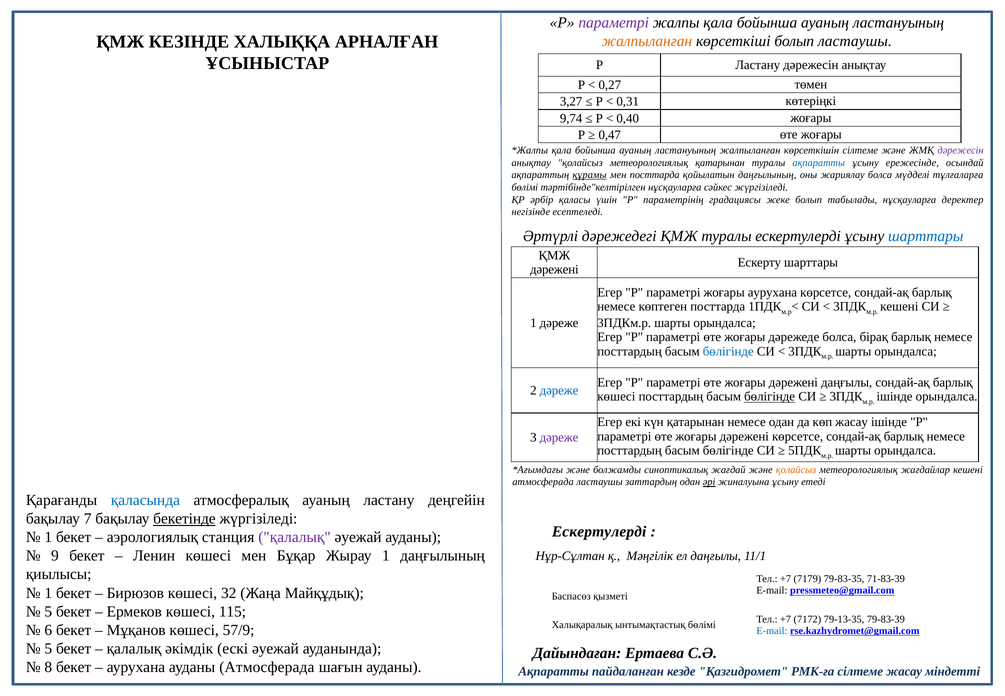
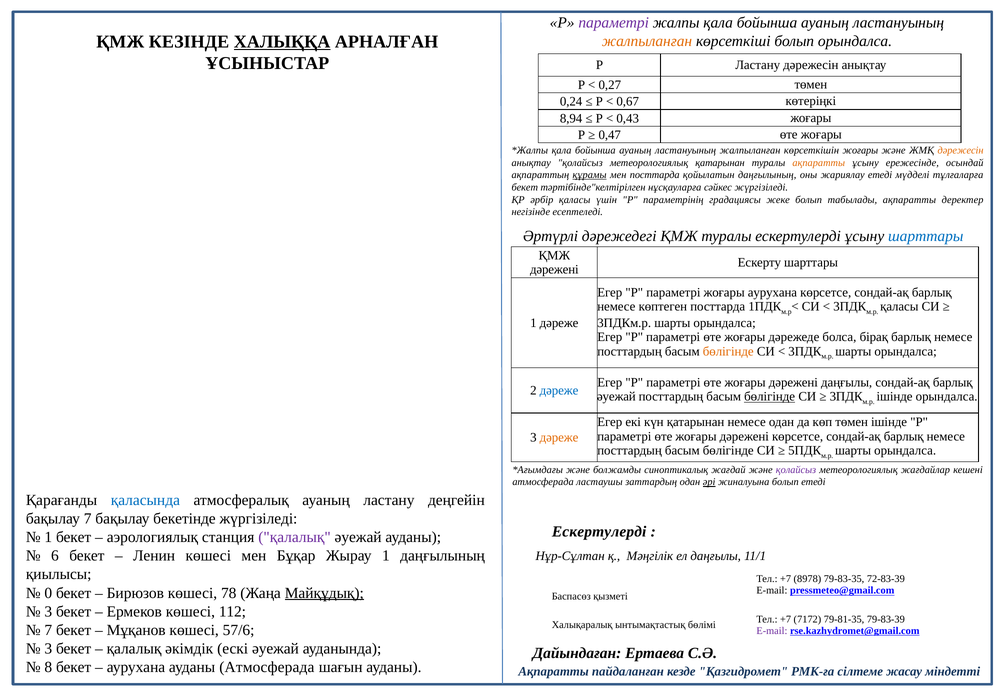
ХАЛЫҚҚА underline: none -> present (282, 42)
болып ластаушы: ластаушы -> орындалса (855, 41)
3,27: 3,27 -> 0,24 (571, 102)
0,31: 0,31 -> 0,67 (628, 102)
9,74: 9,74 -> 8,94 (571, 118)
0,40: 0,40 -> 0,43 (628, 118)
көрсеткішін сілтеме: сілтеме -> жоғары (860, 150)
дәрежесін colour: purple -> orange (961, 150)
ақпаратты colour: blue -> orange (819, 163)
жариялау болса: болса -> етеді (880, 175)
бөлімі: бөлімі -> бекет (525, 187)
табылады нұсқауларға: нұсқауларға -> ақпаратты (909, 200)
кешені: кешені -> қаласы (899, 307)
бөлігінде colour: blue -> orange (728, 351)
көшесі: көшесі -> әуежай (616, 396)
көп жасау: жасау -> төмен (852, 422)
дәреже colour: purple -> orange (559, 437)
қолайсыз colour: orange -> purple (796, 470)
жиналуына ұсыну: ұсыну -> болып (785, 482)
бекетінде underline: present -> none (184, 519)
9: 9 -> 6 (55, 556)
7179: 7179 -> 8978 (807, 579)
71-83-39: 71-83-39 -> 72-83-39 (886, 579)
1: 1 -> 0 (48, 593)
32: 32 -> 78 (229, 593)
Майқұдық underline: none -> present (324, 593)
5: 5 -> 3 (48, 611)
115: 115 -> 112 (232, 611)
79-13-35: 79-13-35 -> 79-81-35 (844, 619)
6: 6 -> 7 (48, 630)
57/9: 57/9 -> 57/6 (239, 630)
E-mail colour: blue -> purple (772, 630)
5: 5 -> 3 (48, 648)
